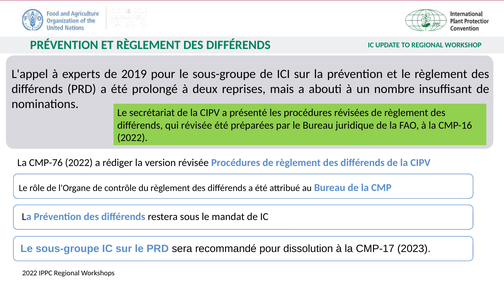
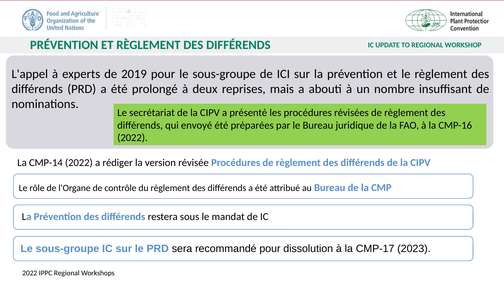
qui révisée: révisée -> envoyé (197, 125)
CMP-76: CMP-76 -> CMP-14 (46, 163)
